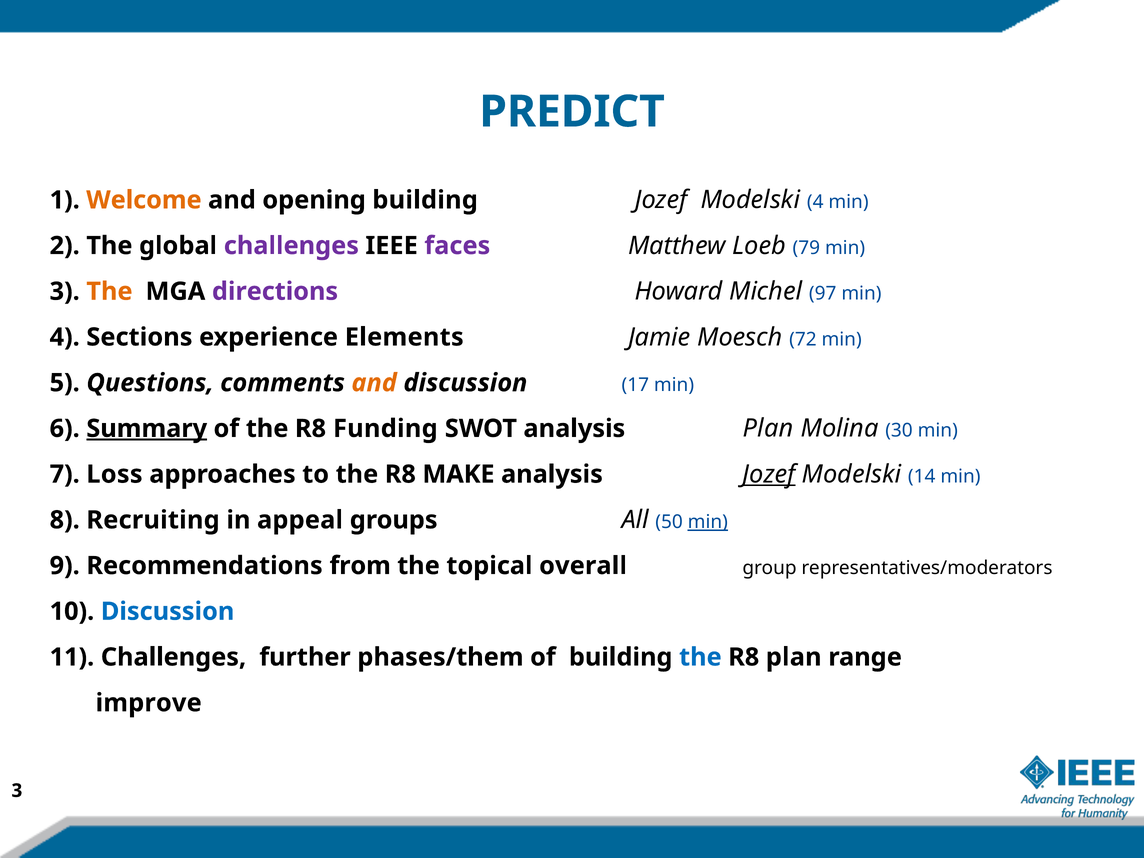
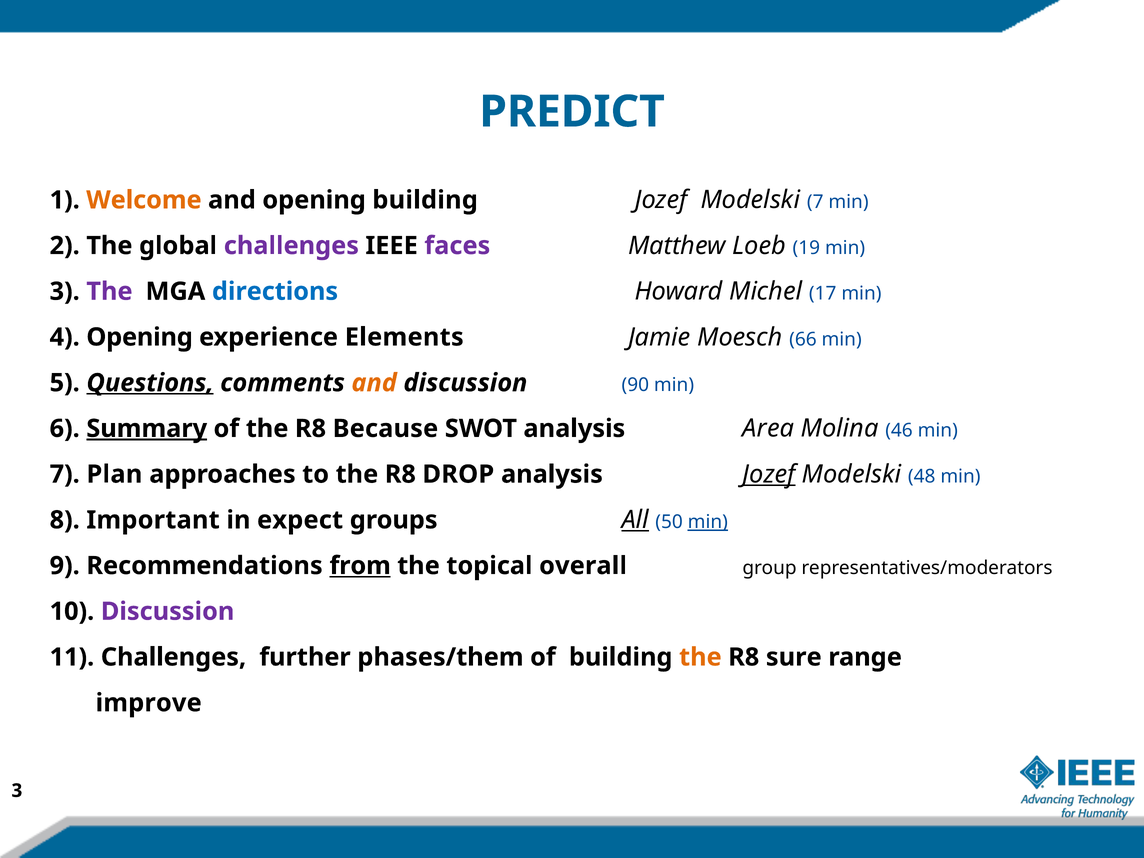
Modelski 4: 4 -> 7 (815, 202)
79: 79 -> 19 (806, 248)
The colour: orange -> purple (109, 291)
directions colour: purple -> blue (275, 291)
97: 97 -> 17 (823, 294)
4 Sections: Sections -> Opening (140, 337)
72: 72 -> 66 (803, 339)
Questions underline: none -> present (150, 383)
17: 17 -> 90 (635, 385)
Funding: Funding -> Because (385, 429)
analysis Plan: Plan -> Area (768, 429)
30: 30 -> 46 (899, 431)
Loss: Loss -> Plan (114, 474)
MAKE: MAKE -> DROP (458, 474)
14: 14 -> 48 (922, 476)
Recruiting: Recruiting -> Important (153, 520)
appeal: appeal -> expect (300, 520)
All underline: none -> present (635, 520)
from underline: none -> present (360, 566)
Discussion colour: blue -> purple (168, 611)
the colour: blue -> orange (700, 657)
R8 plan: plan -> sure (794, 657)
